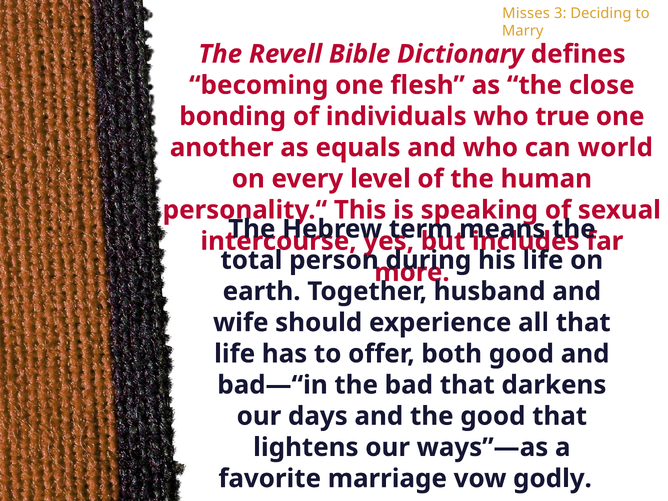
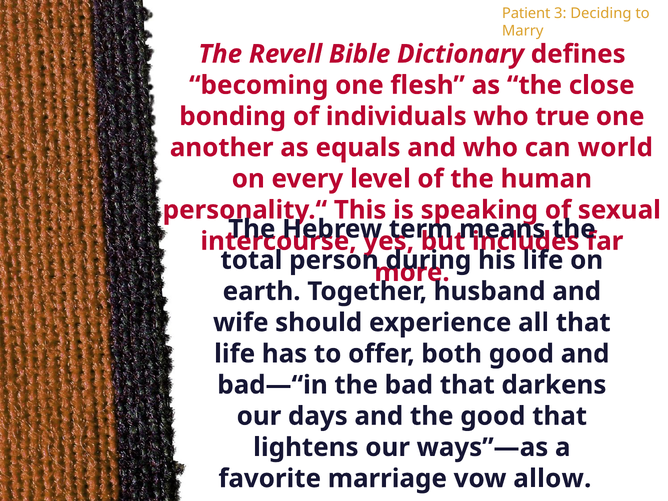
Misses: Misses -> Patient (526, 13)
godly: godly -> allow (552, 479)
